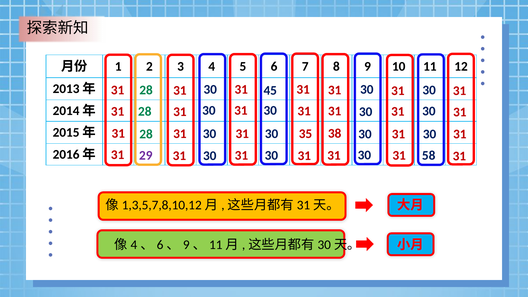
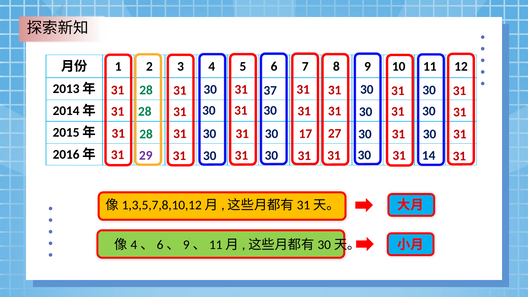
45: 45 -> 37 (270, 91)
35: 35 -> 17 (305, 134)
38: 38 -> 27 (335, 134)
58: 58 -> 14 (429, 156)
